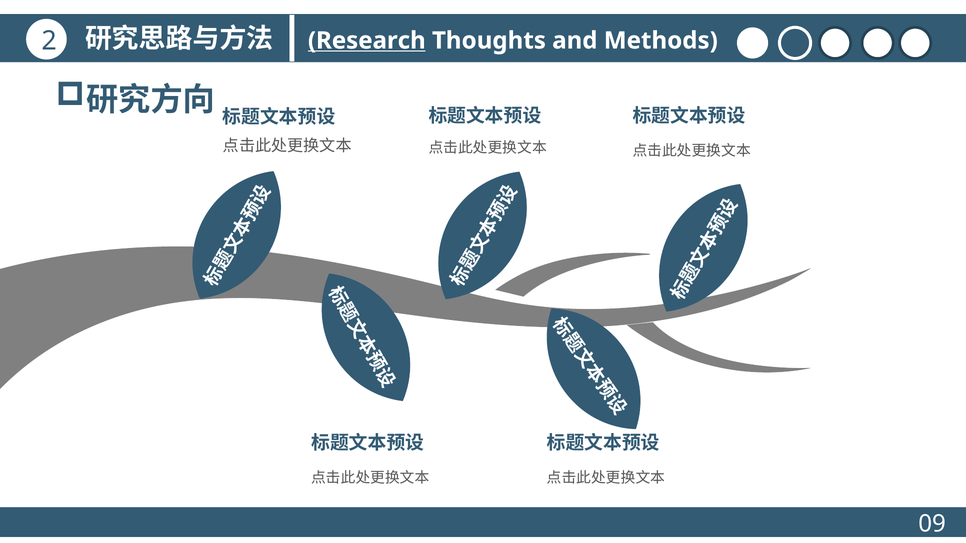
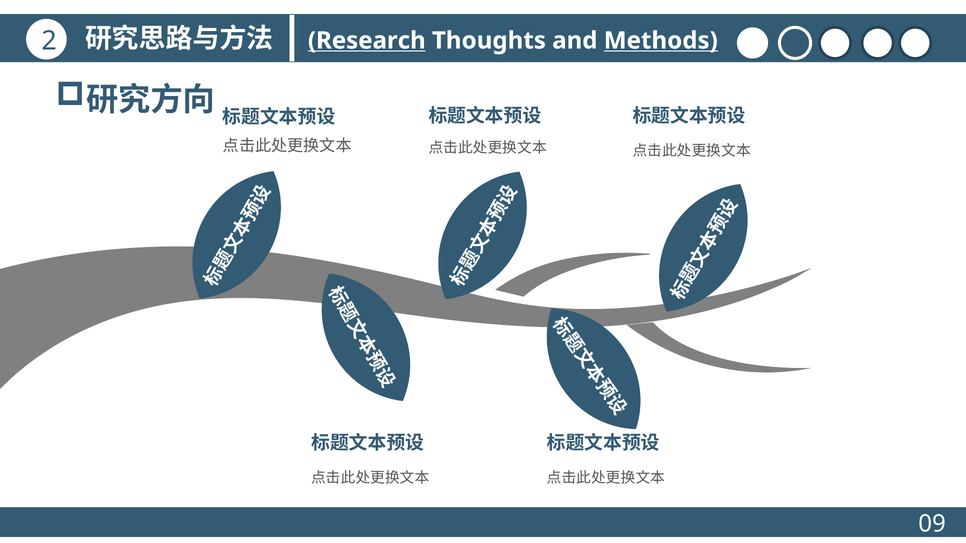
Methods underline: none -> present (661, 41)
